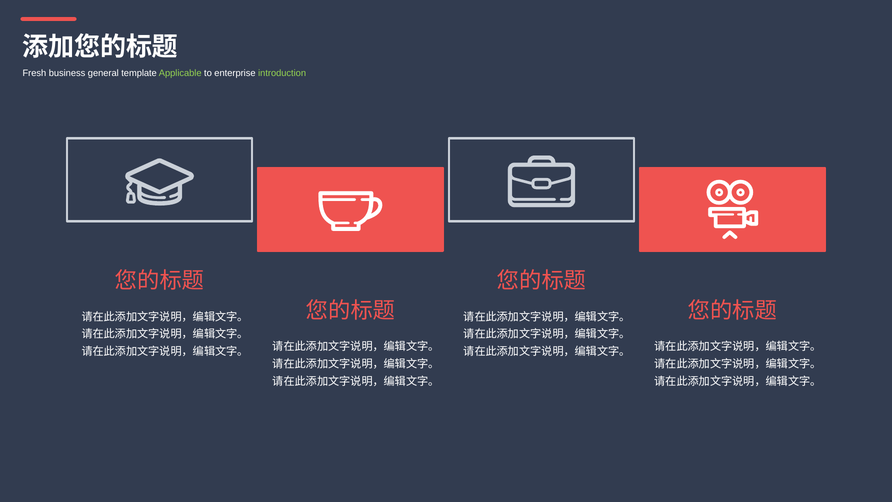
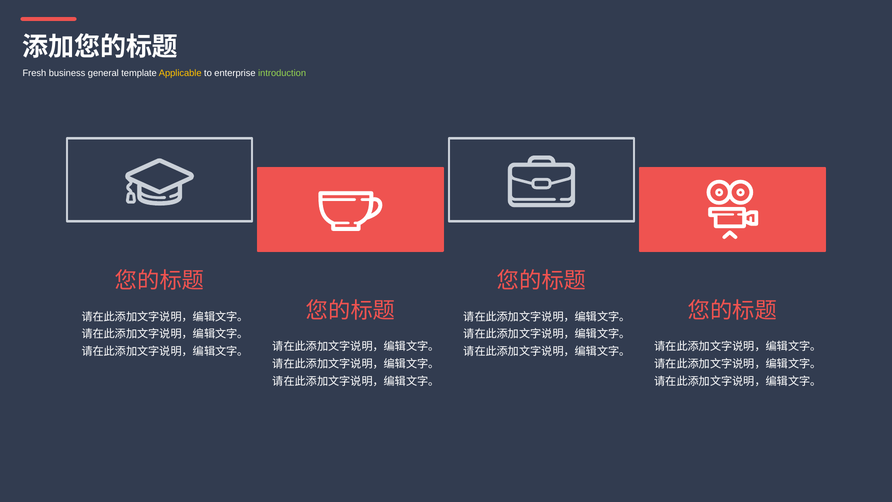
Applicable colour: light green -> yellow (180, 73)
